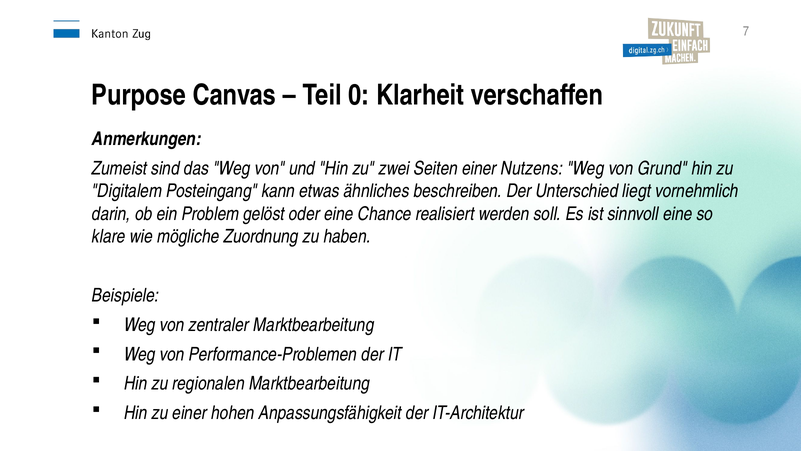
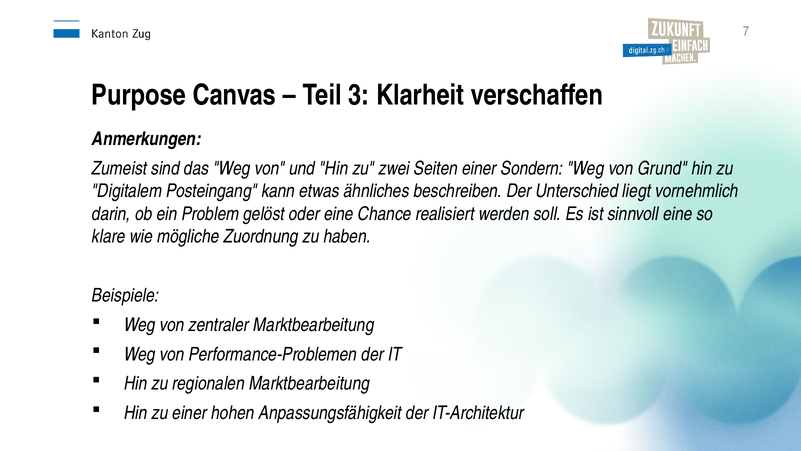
0: 0 -> 3 (359, 95)
Nutzens: Nutzens -> Sondern (532, 168)
